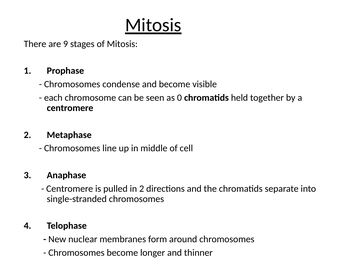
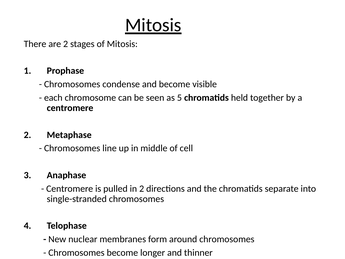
are 9: 9 -> 2 (66, 44)
0: 0 -> 5 (179, 98)
